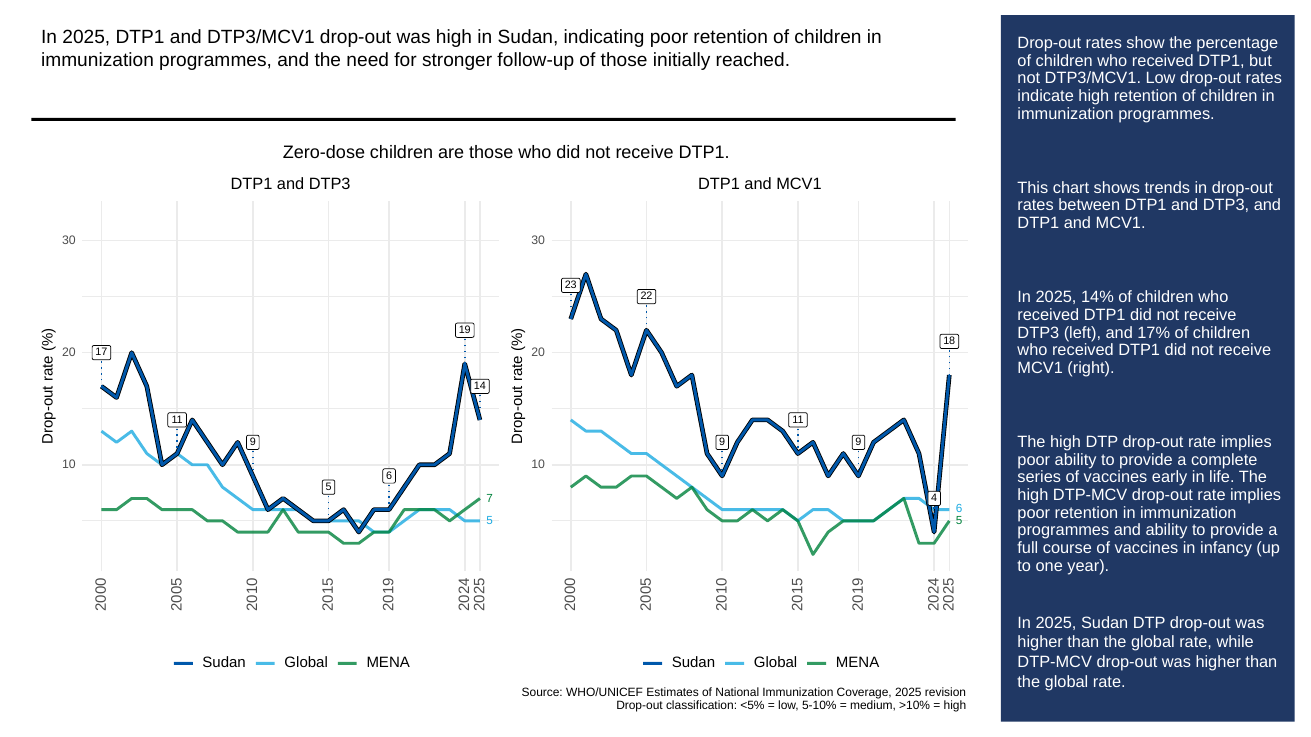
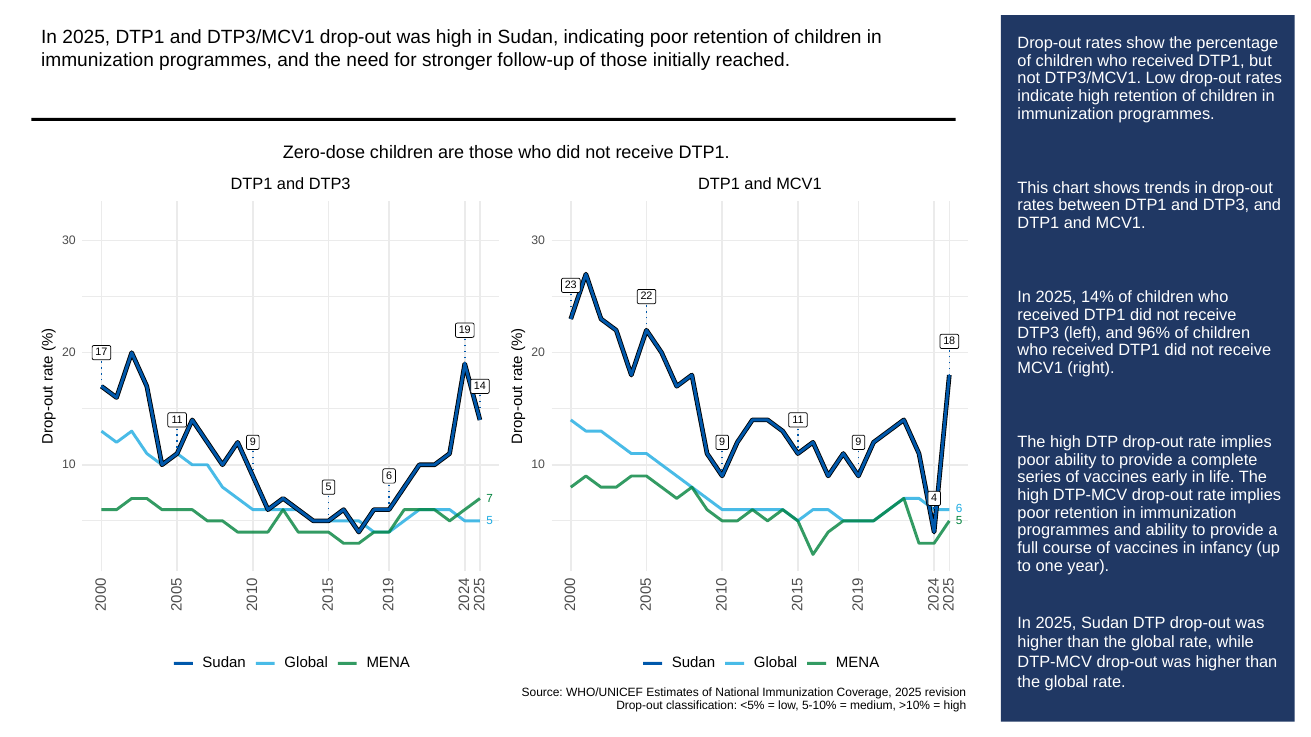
17%: 17% -> 96% (1154, 333)
